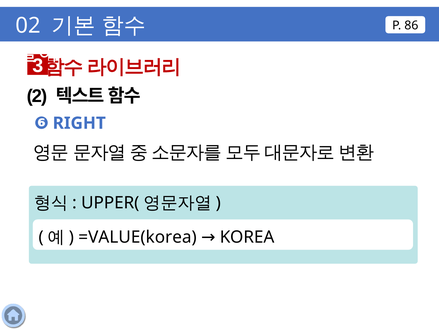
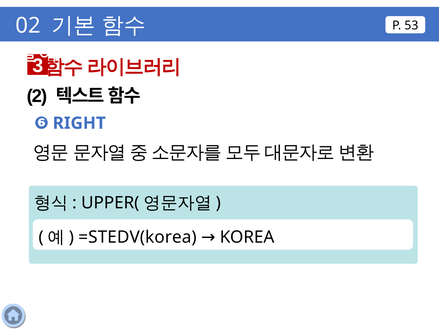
86: 86 -> 53 (411, 26)
=VALUE(korea: =VALUE(korea -> =STEDV(korea (137, 237)
